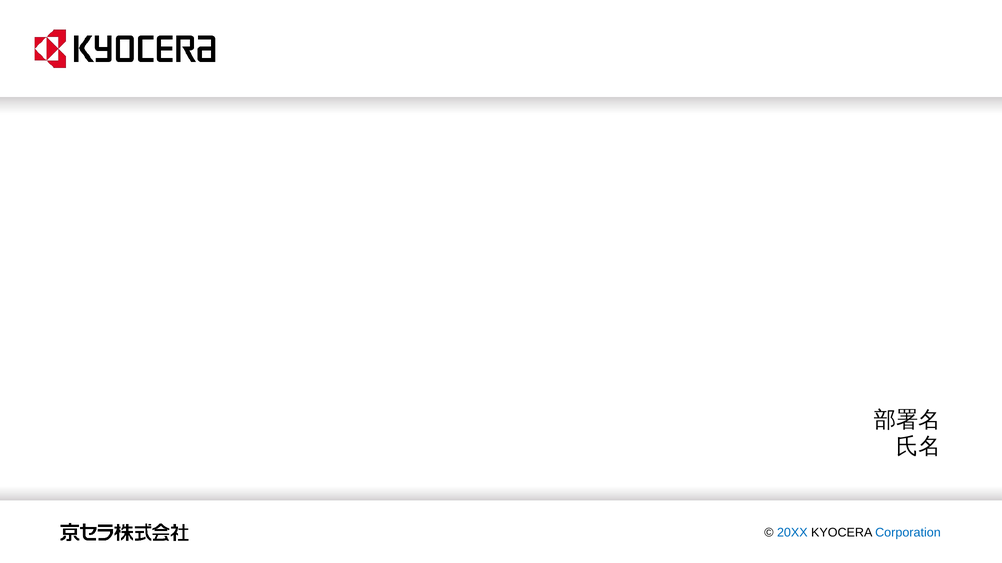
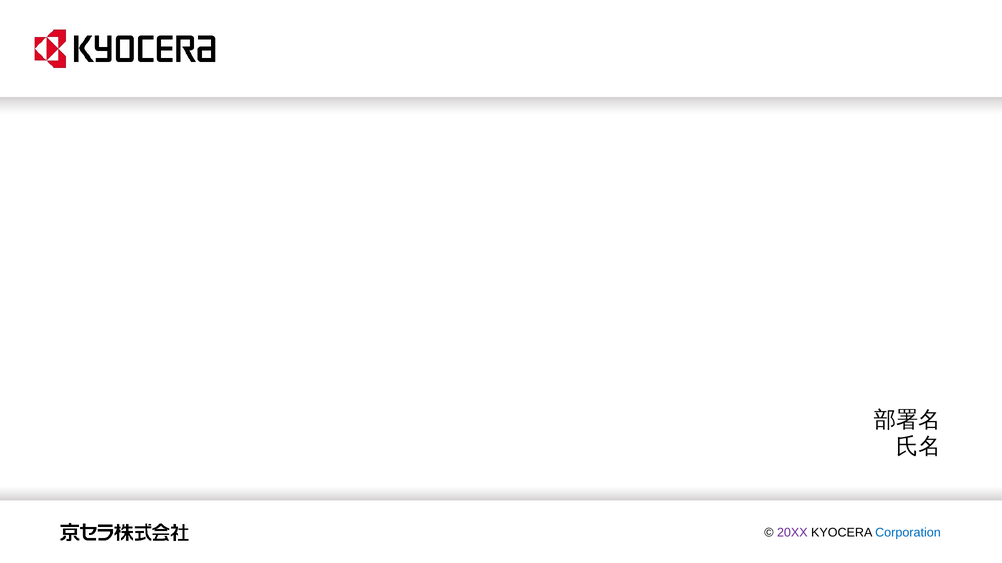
20XX colour: blue -> purple (792, 533)
